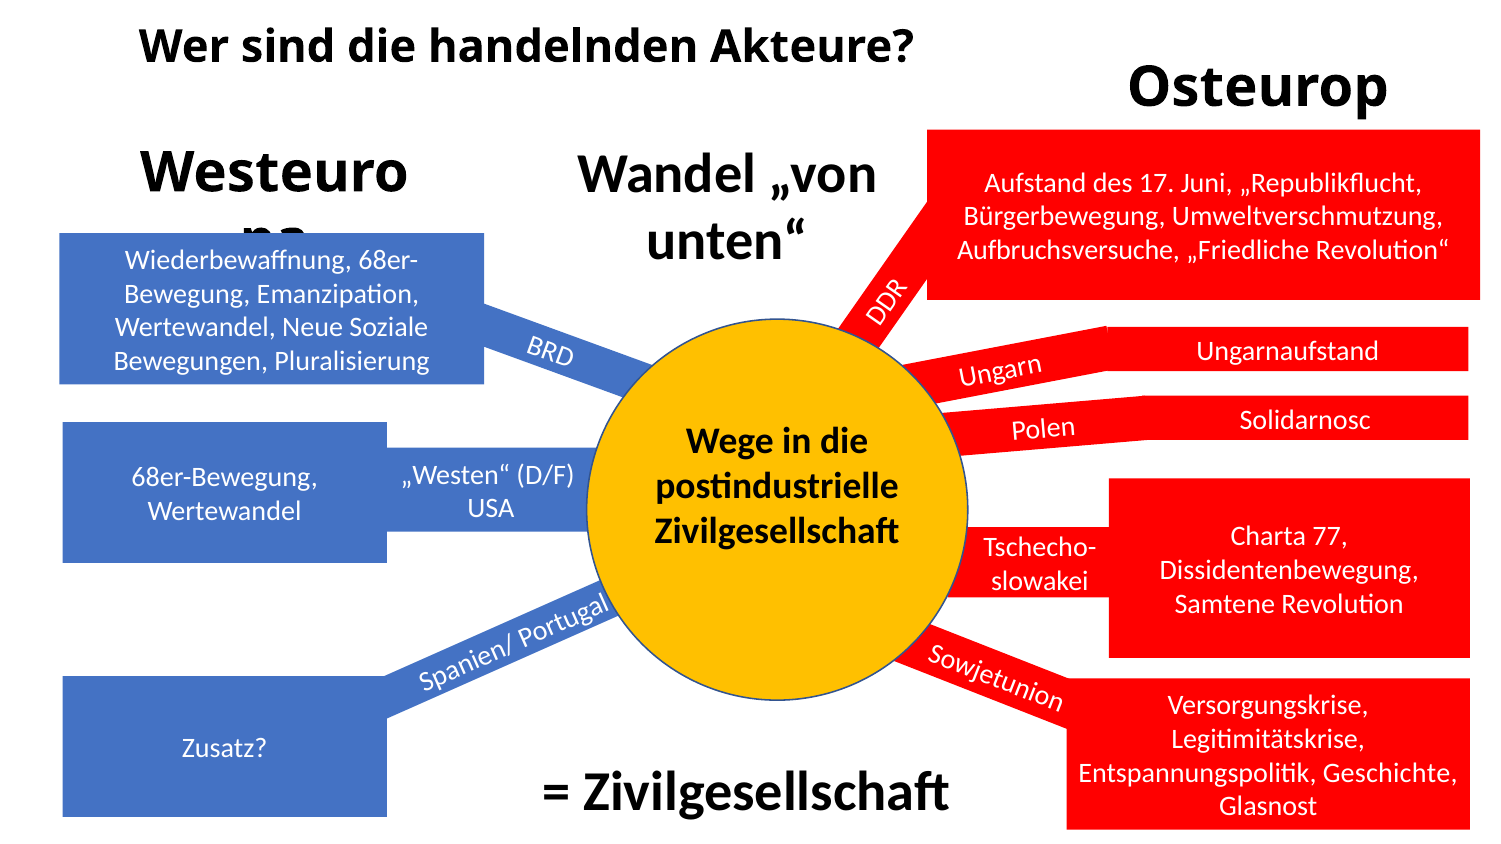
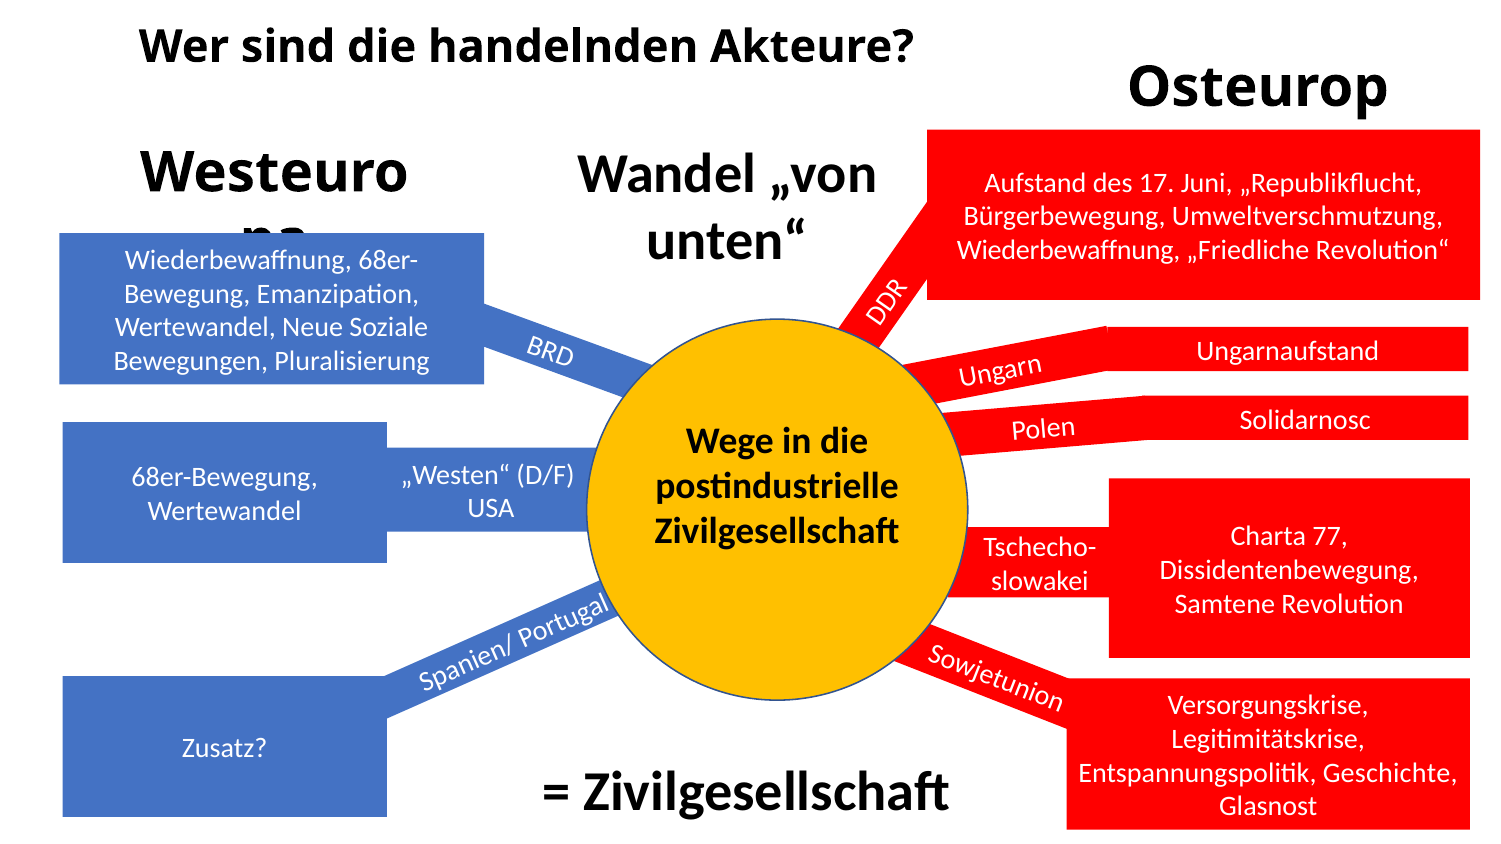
Aufbruchsversuche: Aufbruchsversuche -> Wiederbewaffnung (1069, 251)
